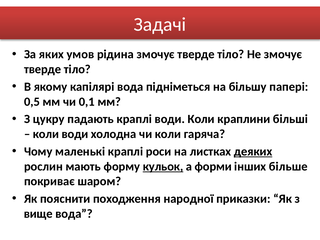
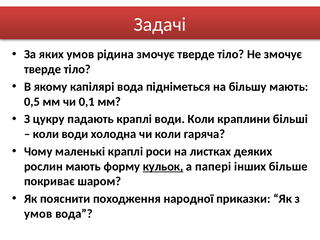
більшу папері: папері -> мають (289, 87)
деяких underline: present -> none (253, 151)
форми: форми -> папері (213, 166)
вище: вище -> умов (38, 214)
